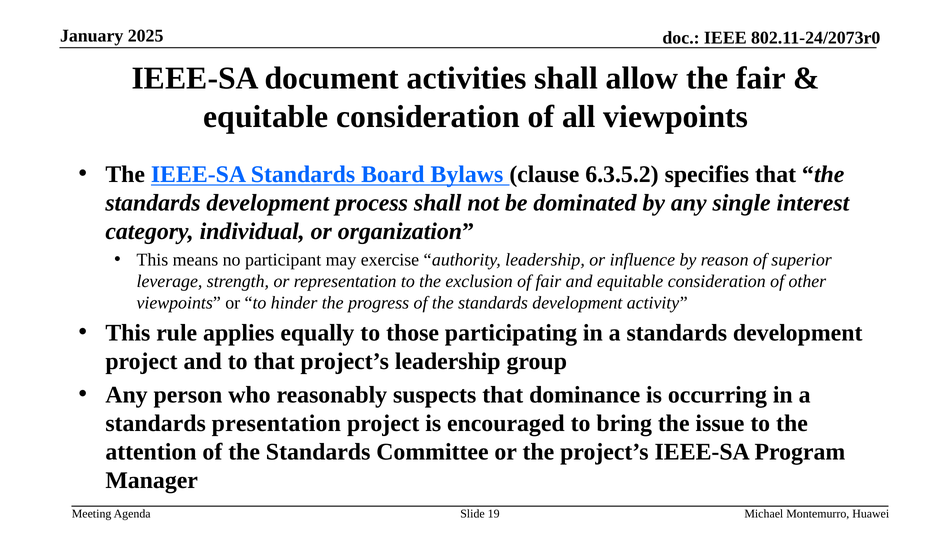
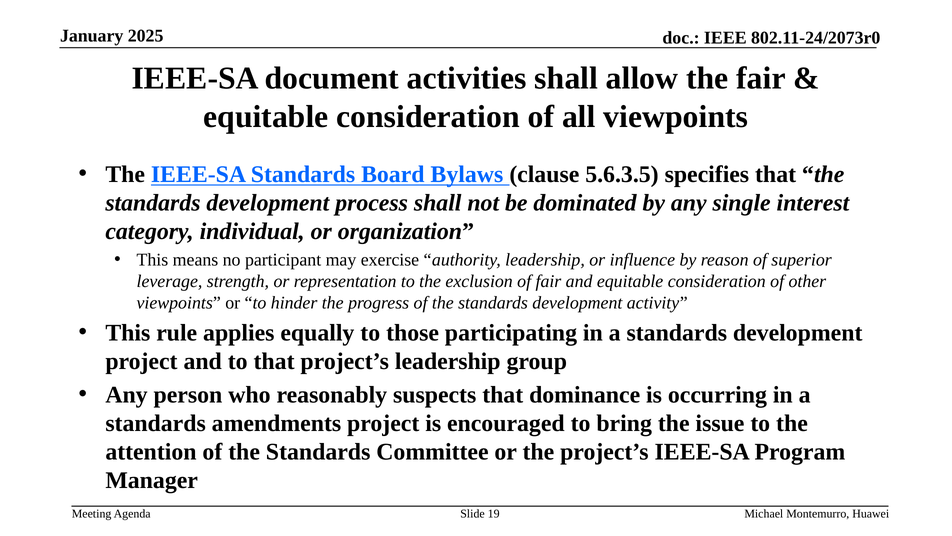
6.3.5.2: 6.3.5.2 -> 5.6.3.5 (622, 174)
presentation: presentation -> amendments (276, 423)
